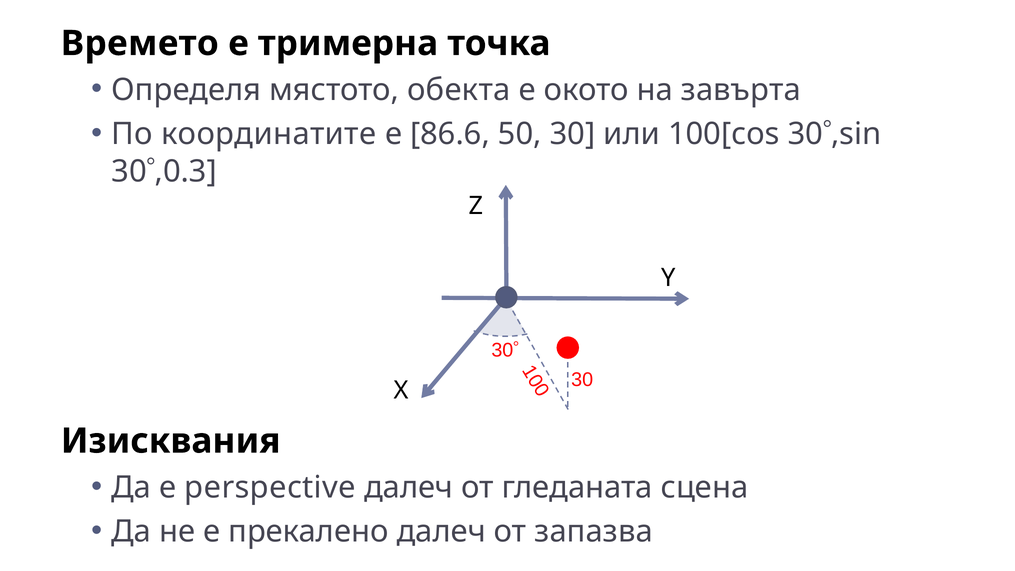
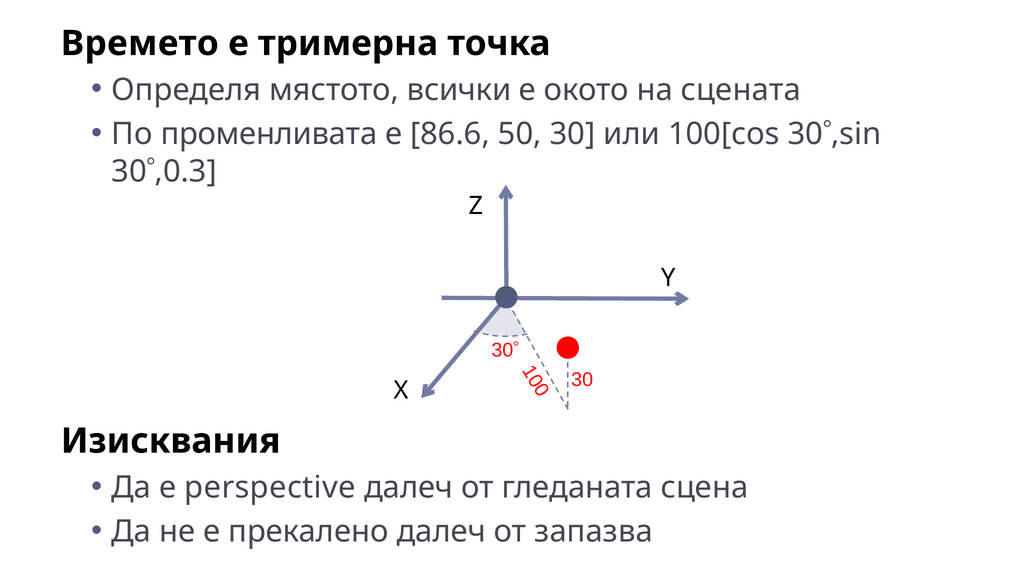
обекта: обекта -> всички (459, 90)
завърта: завърта -> сцената (741, 90)
координатите: координатите -> променливата (269, 134)
